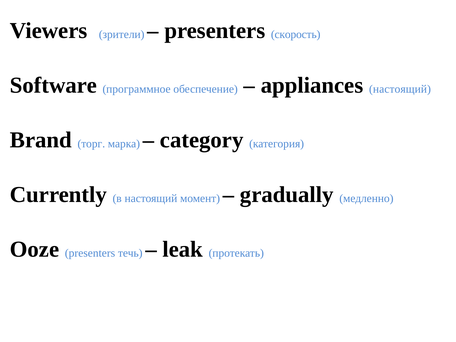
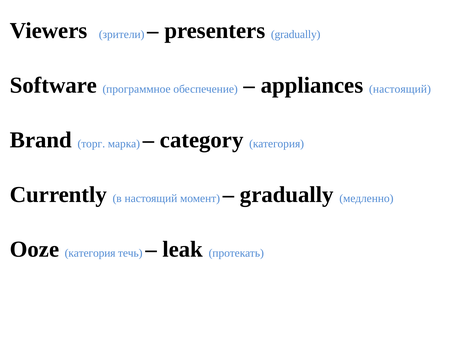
presenters скорость: скорость -> gradually (296, 34)
Ooze presenters: presenters -> категория (90, 253)
